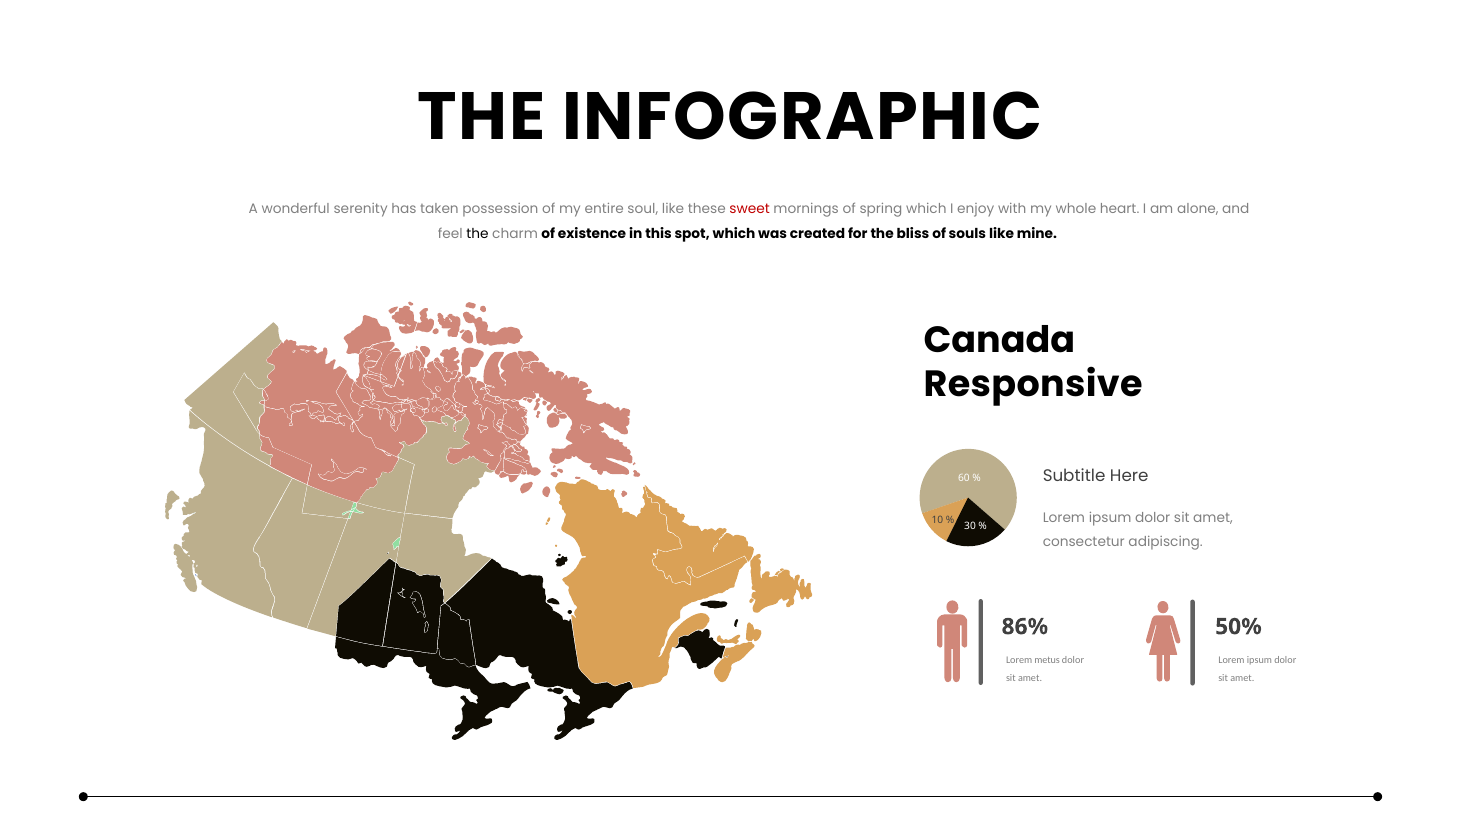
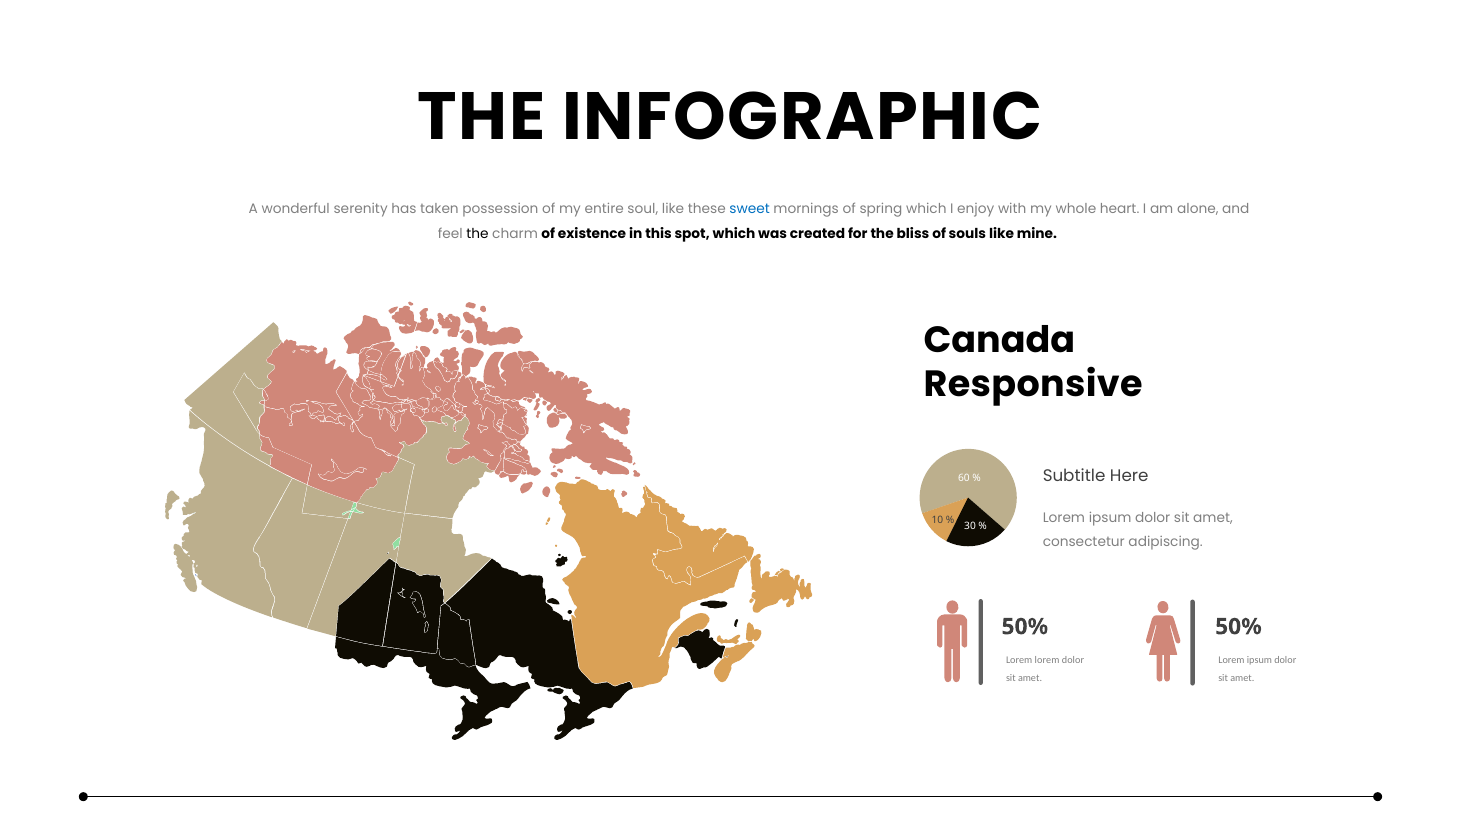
sweet colour: red -> blue (750, 209)
86%: 86% -> 50% (1025, 627)
Lorem metus: metus -> lorem (1047, 660)
